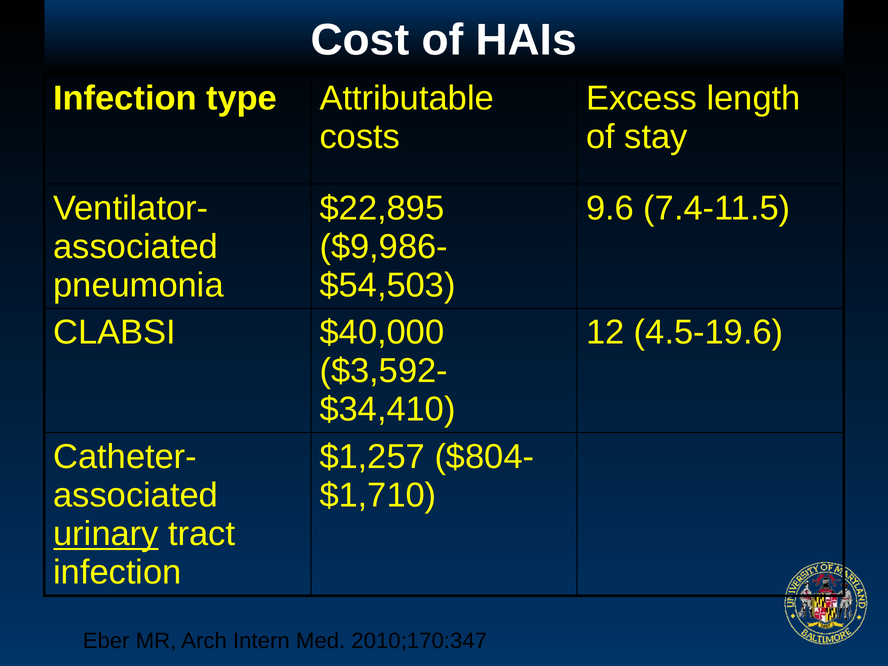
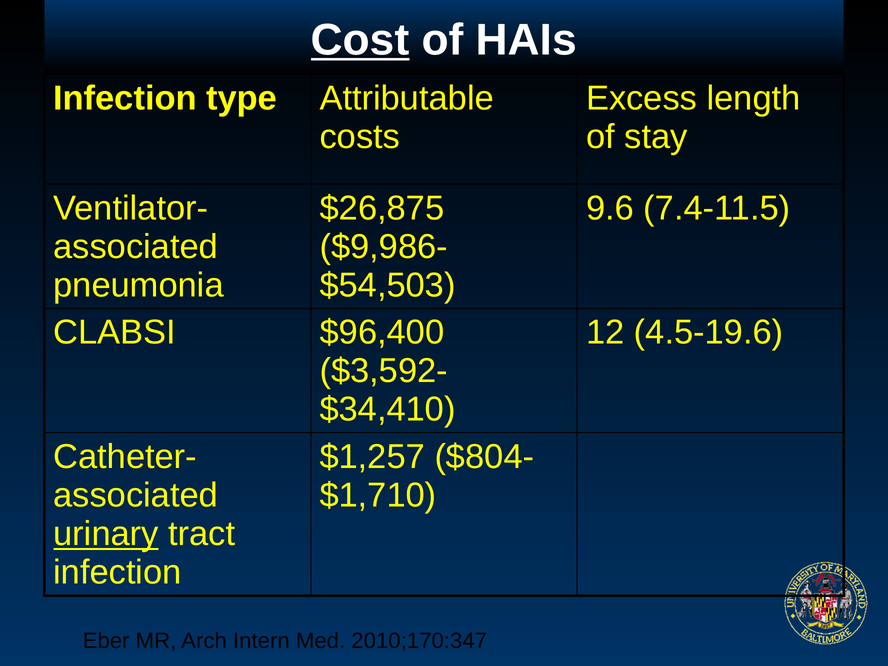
Cost underline: none -> present (360, 40)
$22,895: $22,895 -> $26,875 (382, 208)
$40,000: $40,000 -> $96,400 (382, 333)
